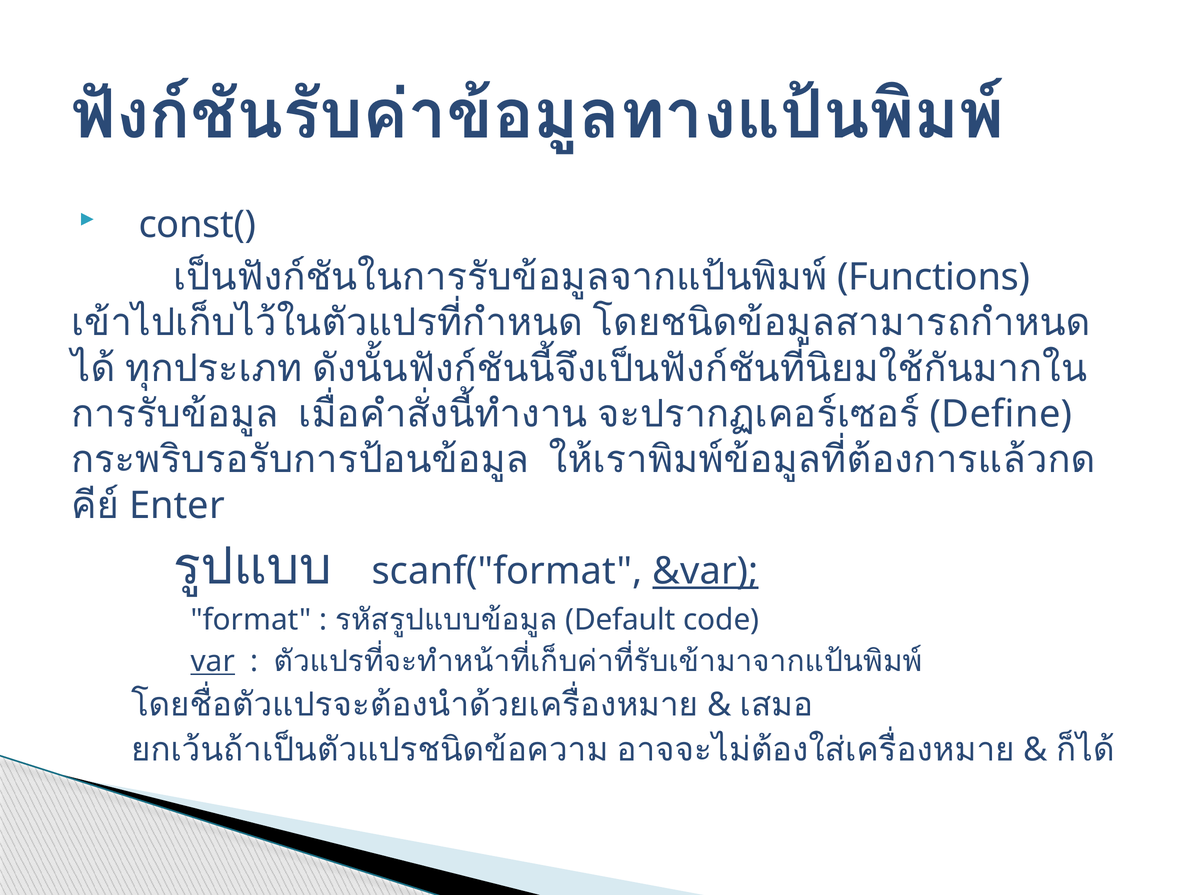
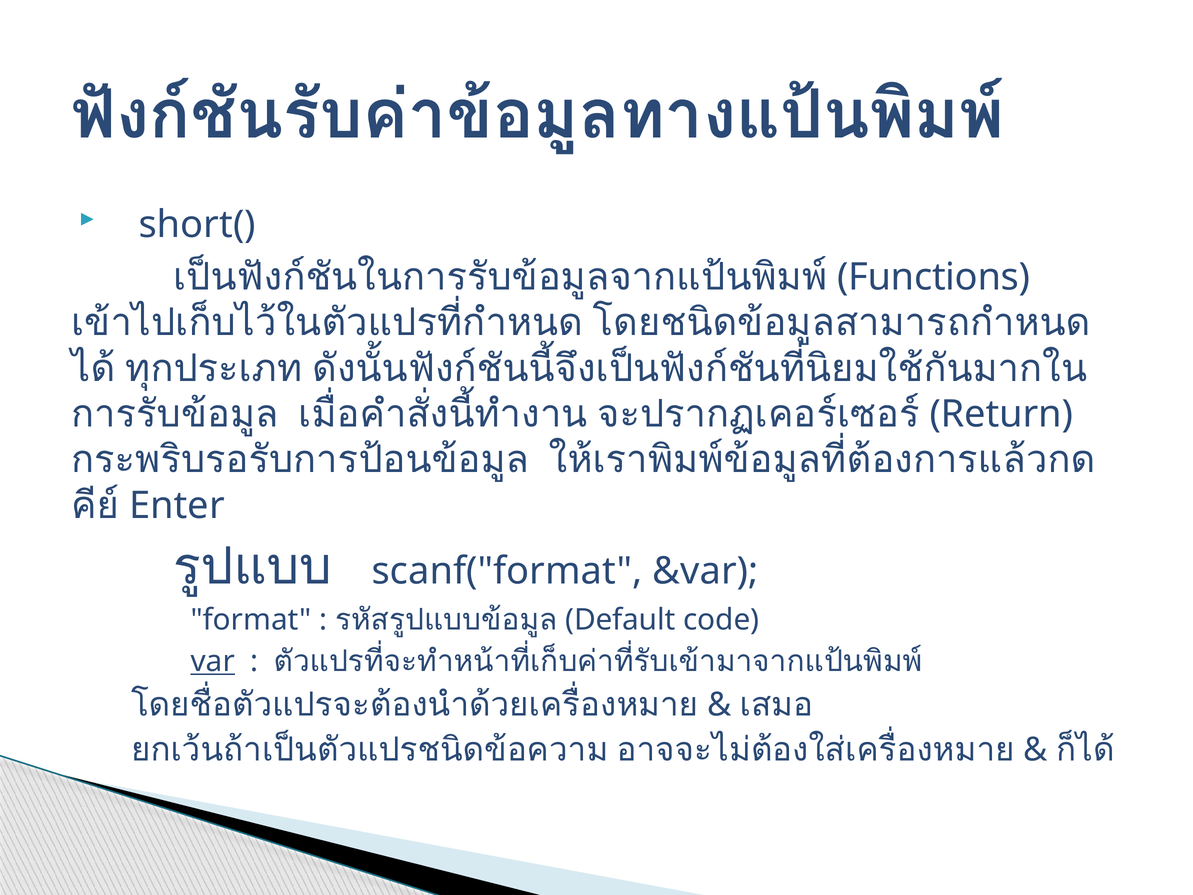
const(: const( -> short( (197, 225)
Define: Define -> Return (1001, 414)
&var underline: present -> none (705, 571)
